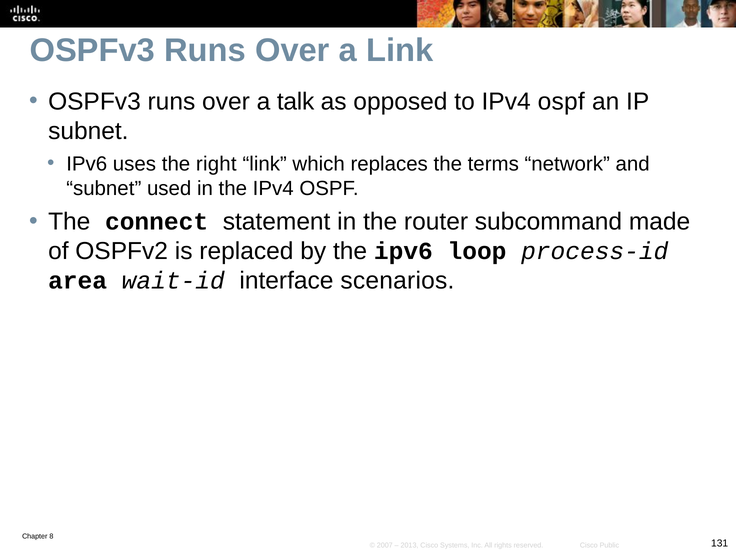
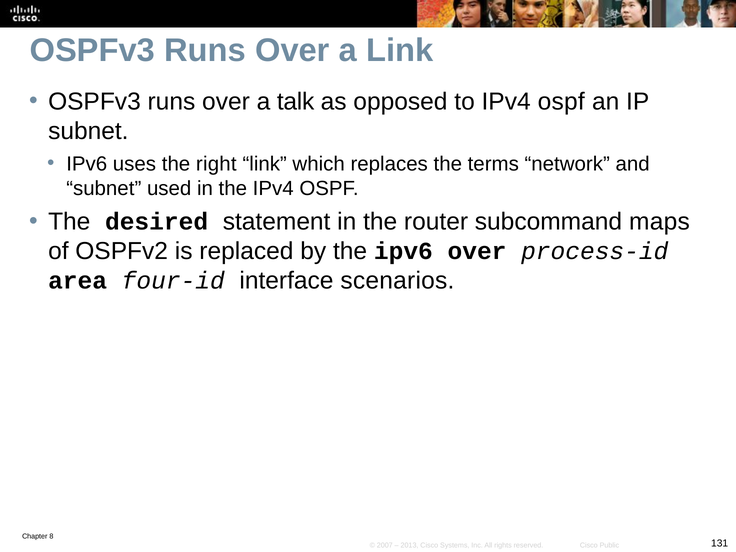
connect: connect -> desired (157, 222)
made: made -> maps (659, 222)
ipv6 loop: loop -> over (477, 251)
wait-id: wait-id -> four-id (173, 281)
